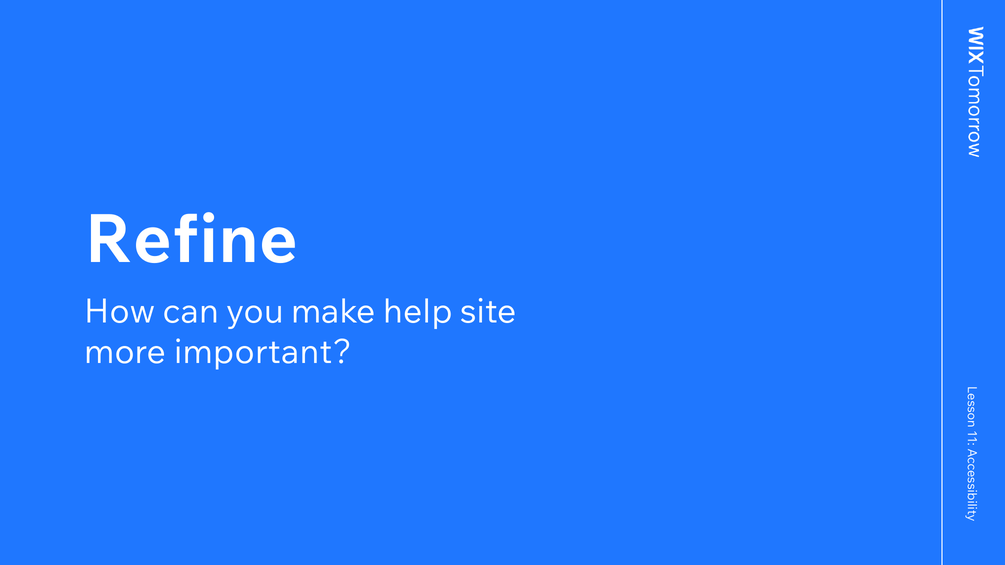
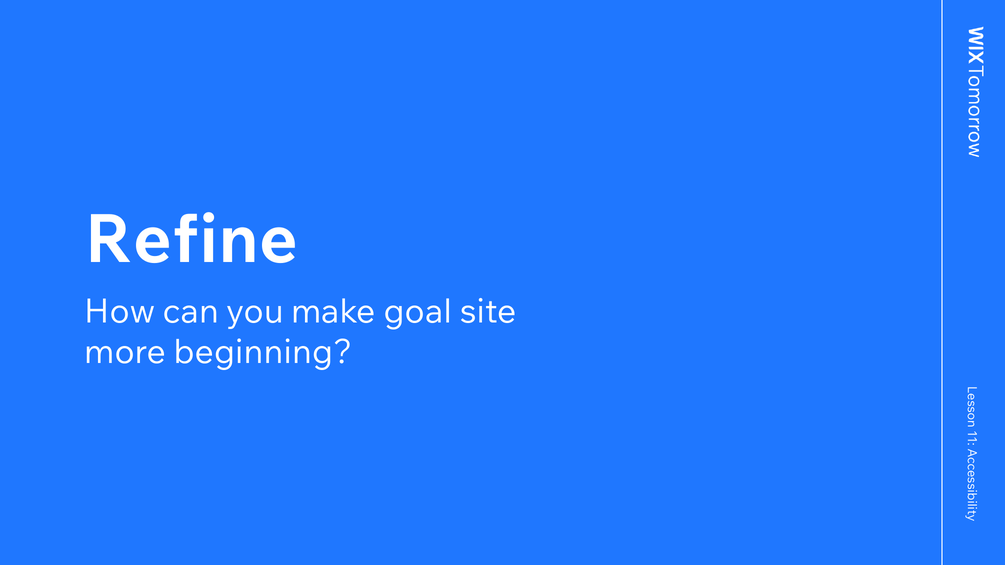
help: help -> goal (418, 312)
important: important -> beginning (263, 352)
